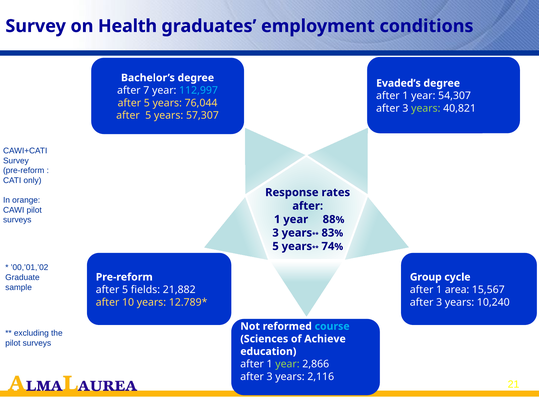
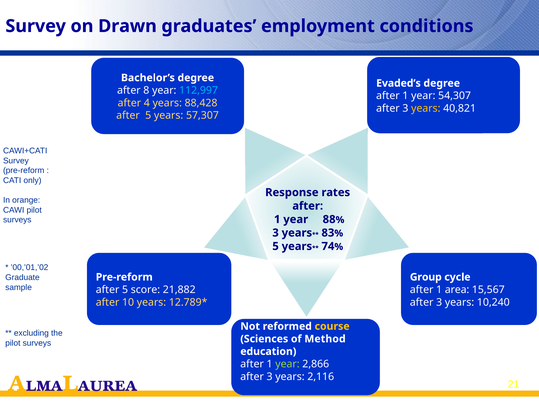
Health: Health -> Drawn (127, 26)
7: 7 -> 8 (146, 90)
5: 5 -> 4 (147, 103)
76,044: 76,044 -> 88,428 (201, 103)
years colour: light green -> yellow (426, 108)
fields: fields -> score (145, 290)
course colour: light blue -> yellow (332, 327)
Achieve: Achieve -> Method (325, 339)
